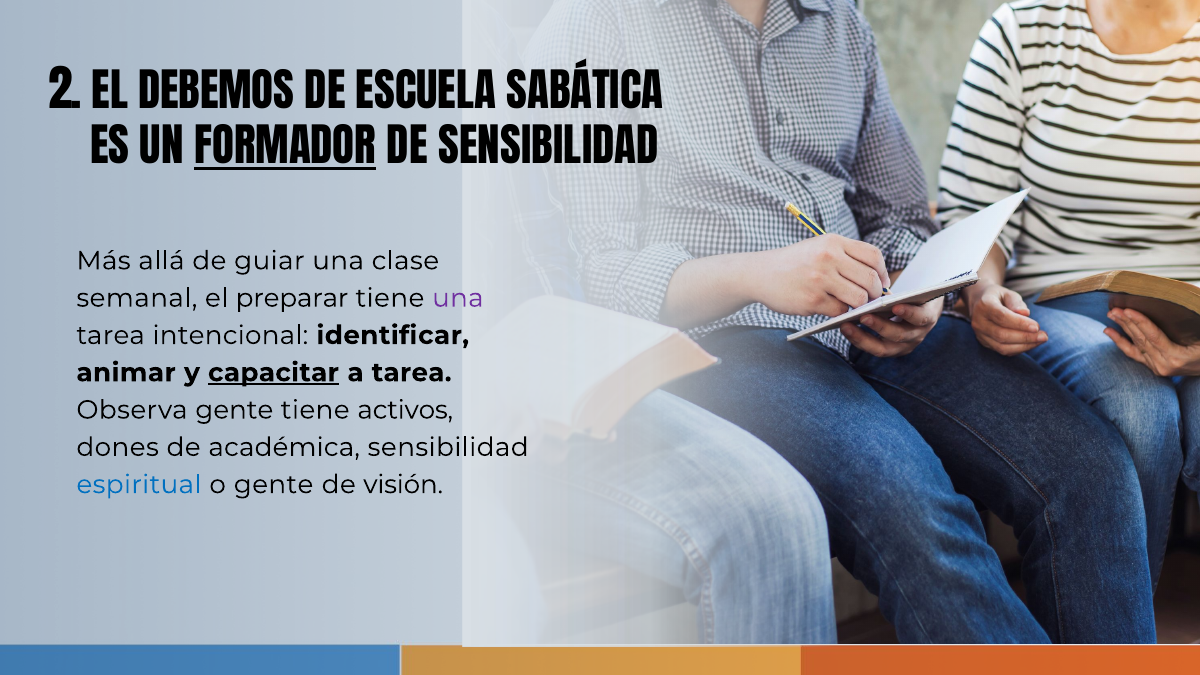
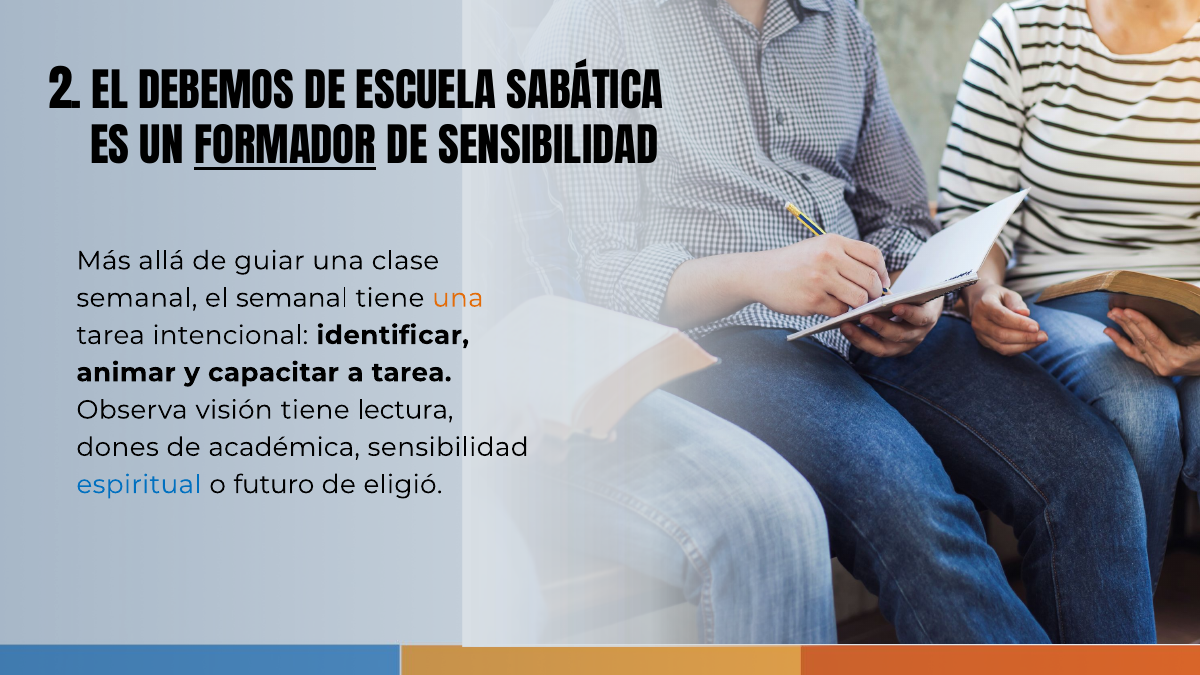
el preparar: preparar -> semanal (292, 298)
una colour: purple -> orange (458, 298)
capacitar underline: present -> none (273, 373)
Observa gente: gente -> visión (234, 410)
activos: activos -> lectura (405, 410)
o gente: gente -> futuro (274, 485)
visión: visión -> eligió (403, 485)
